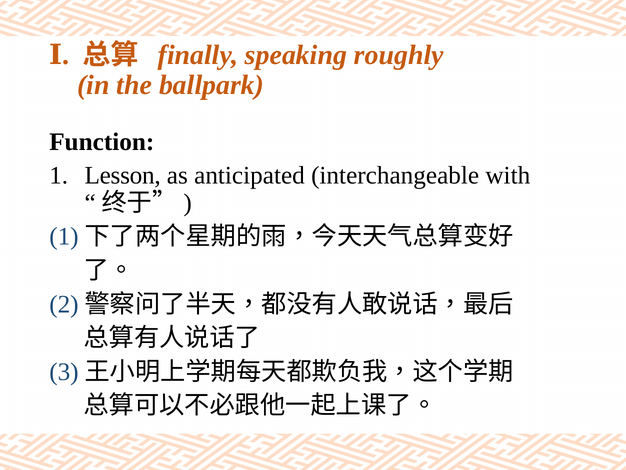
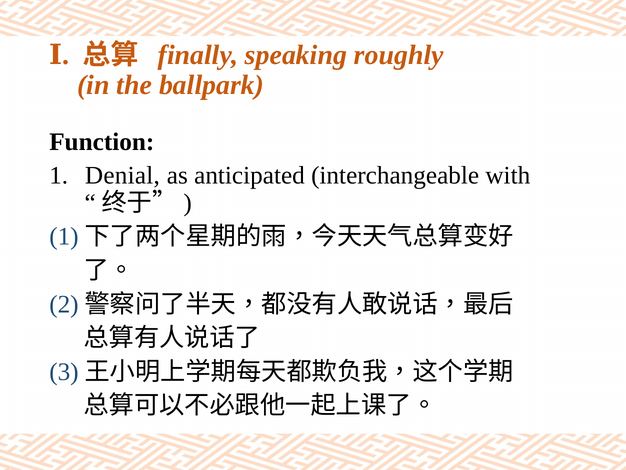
Lesson: Lesson -> Denial (122, 175)
